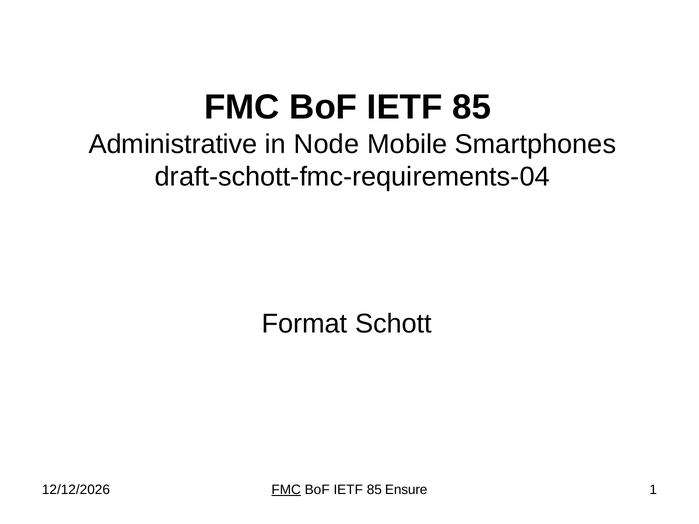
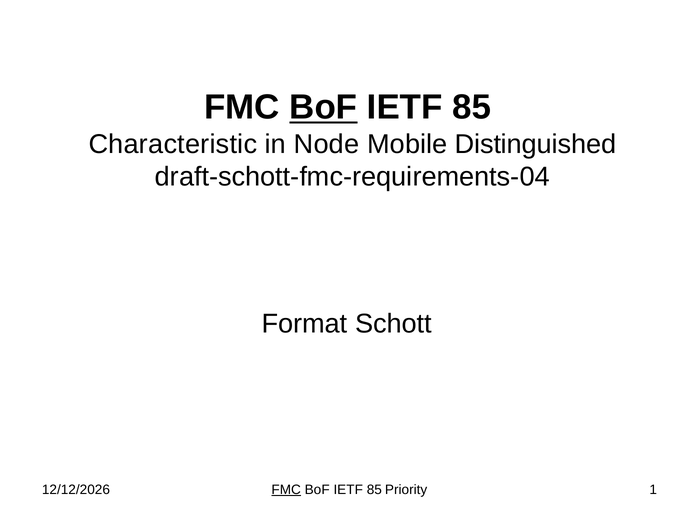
BoF underline: none -> present (323, 107)
Administrative: Administrative -> Characteristic (173, 144)
Smartphones: Smartphones -> Distinguished (536, 144)
Ensure: Ensure -> Priority (406, 490)
